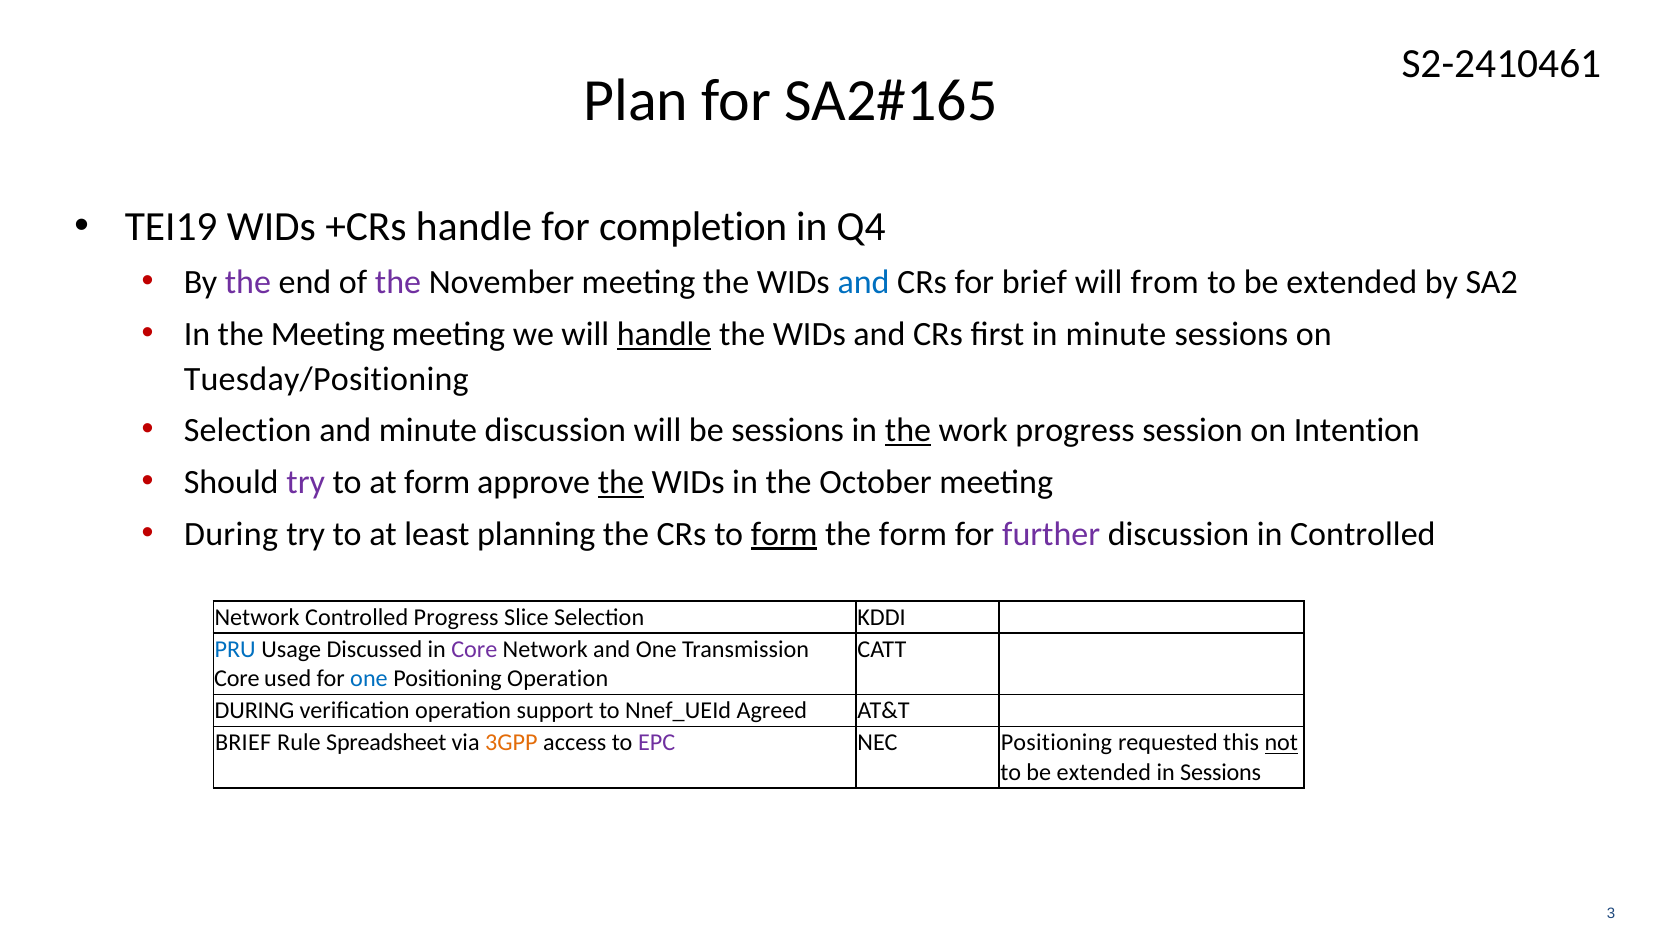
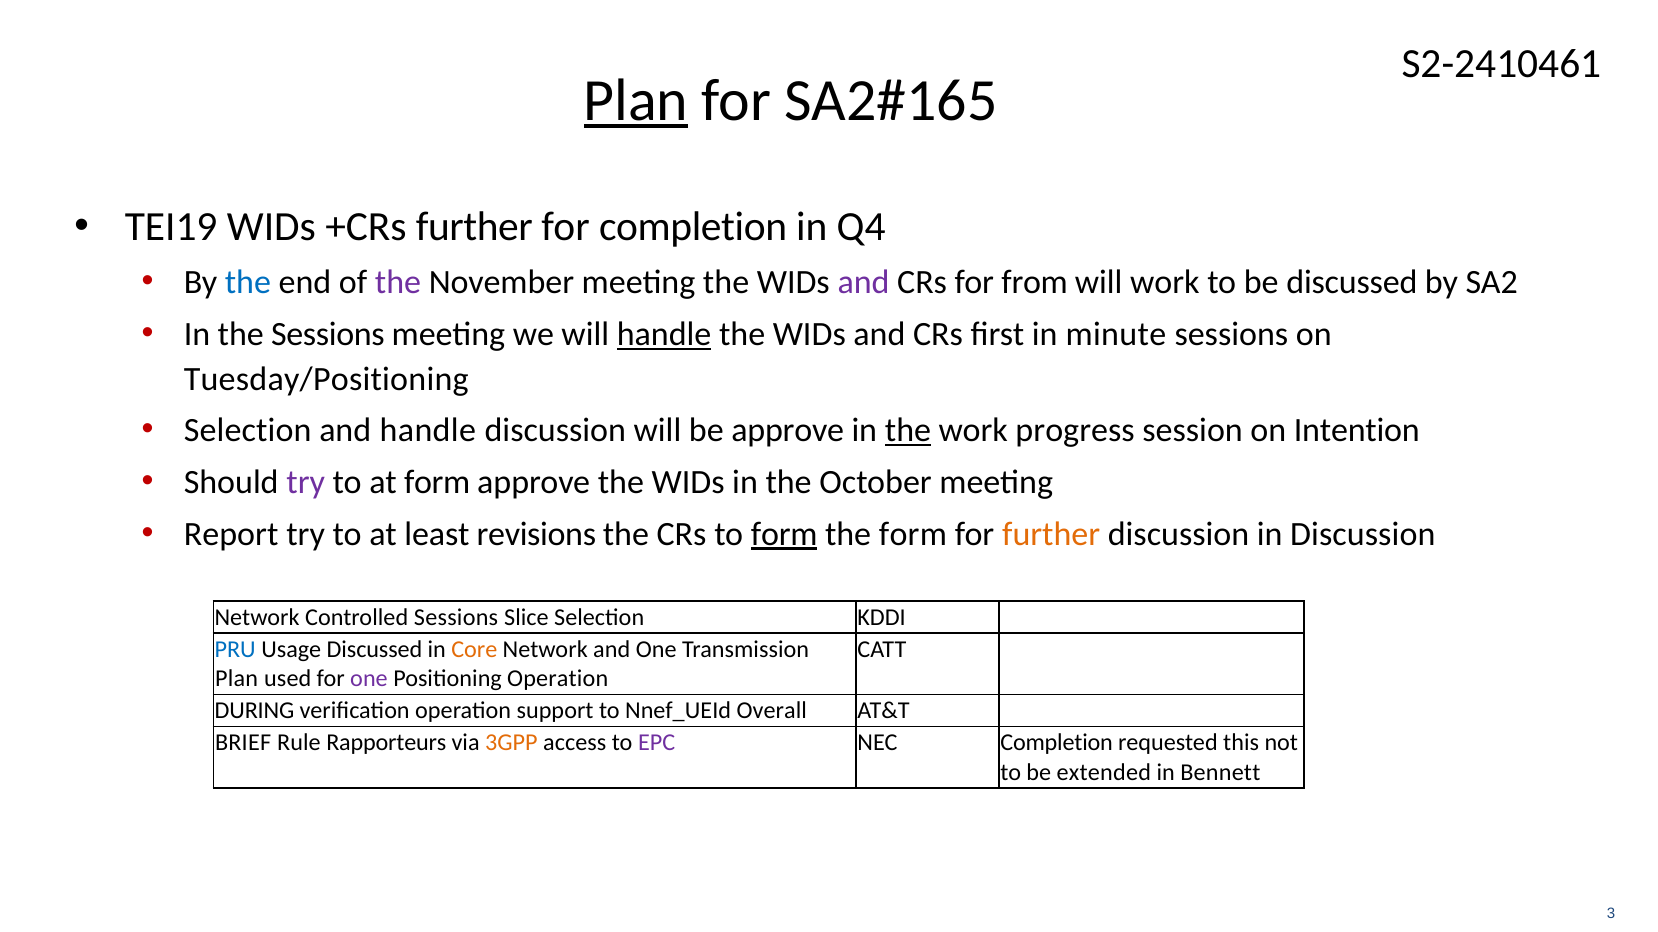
Plan underline: none -> present (636, 100)
+CRs handle: handle -> further (474, 227)
the colour: purple -> blue (248, 283)
and colour: blue -> purple (863, 283)
for brief: brief -> from (1035, 283)
will from: from -> work (1165, 283)
extended: extended -> discussed (1352, 283)
the Meeting: Meeting -> Sessions (328, 334)
and minute: minute -> handle (428, 431)
be sessions: sessions -> approve (788, 431)
the underline: present -> none (621, 483)
During: During -> Report (231, 534)
planning: planning -> revisions (536, 534)
further colour: purple -> orange (1051, 534)
in Controlled: Controlled -> Discussion (1363, 534)
Controlled Progress: Progress -> Sessions (456, 618)
Core colour: purple -> orange (474, 650)
Core: Core -> Plan (237, 679)
one colour: blue -> purple (369, 679)
Agreed: Agreed -> Overall (772, 711)
Spreadsheet: Spreadsheet -> Rapporteurs (386, 743)
NEC Positioning: Positioning -> Completion (1057, 743)
not underline: present -> none (1281, 743)
in Sessions: Sessions -> Bennett (1220, 773)
